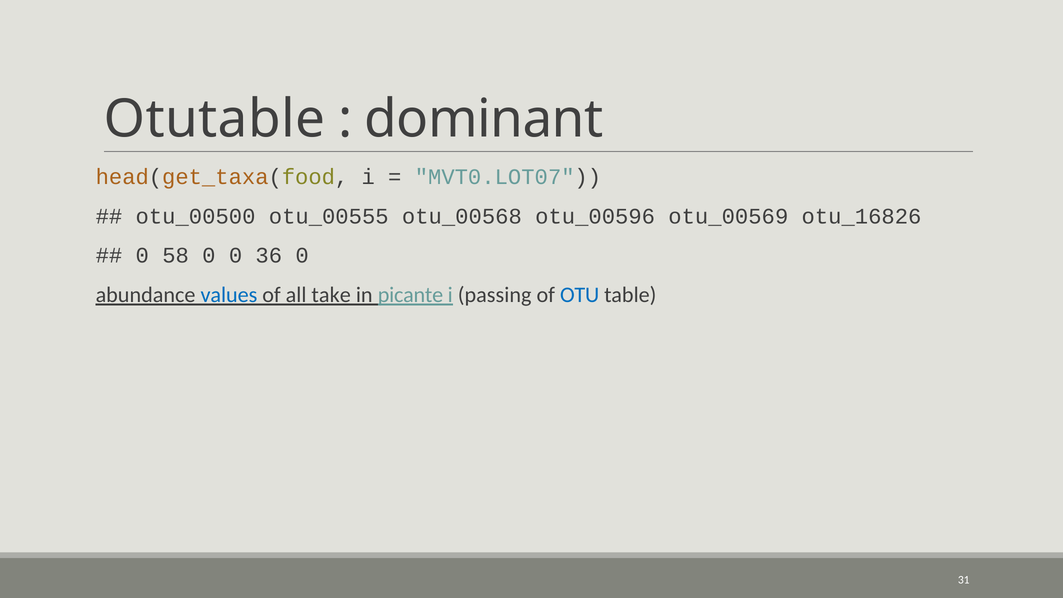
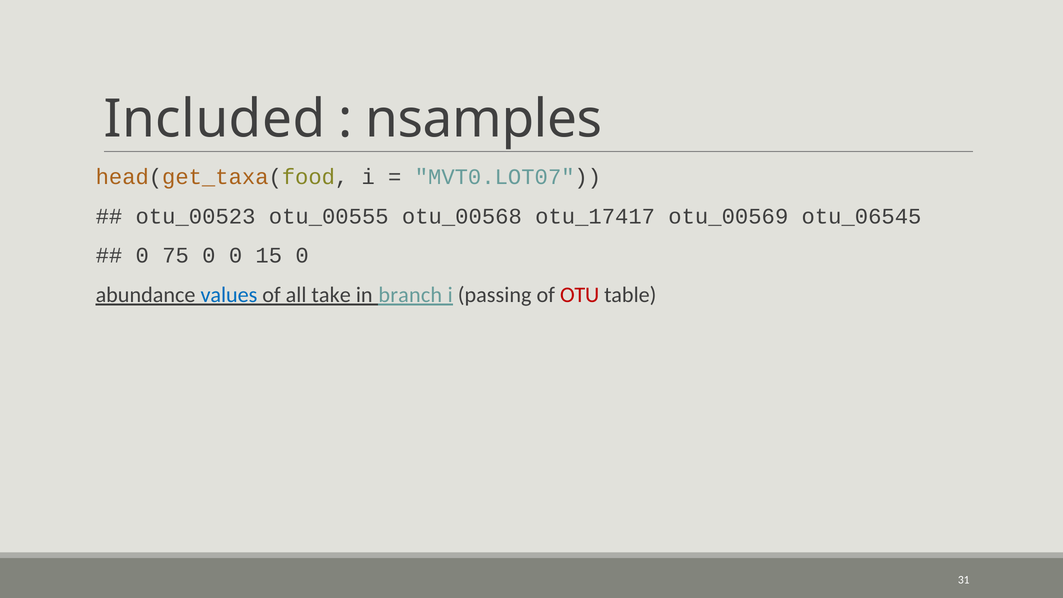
Otutable: Otutable -> Included (214, 119)
dominant: dominant -> nsamples (484, 119)
otu_00500: otu_00500 -> otu_00523 (196, 216)
otu_00596: otu_00596 -> otu_17417 (595, 216)
otu_16826: otu_16826 -> otu_06545 (862, 216)
58: 58 -> 75 (176, 256)
36: 36 -> 15 (269, 256)
picante: picante -> branch (410, 295)
OTU colour: blue -> red (580, 295)
